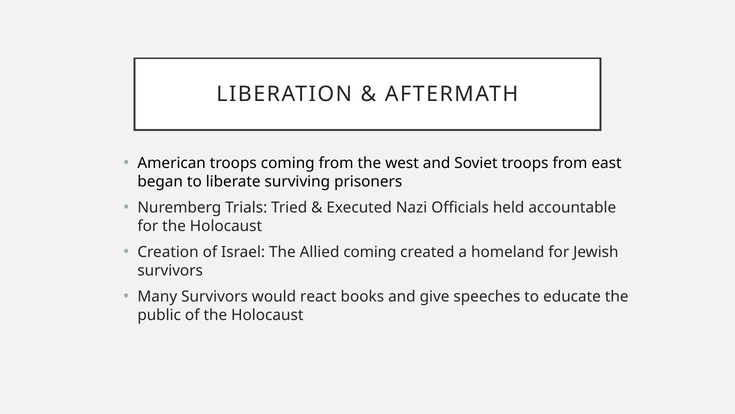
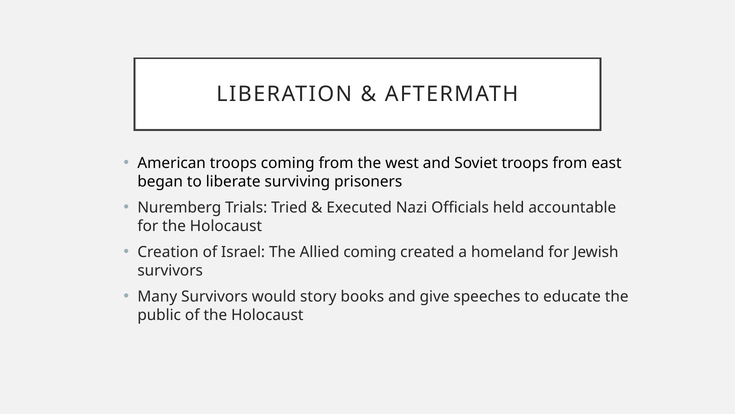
react: react -> story (318, 296)
